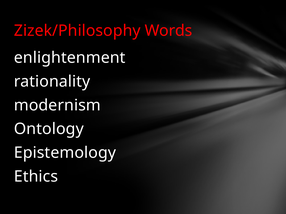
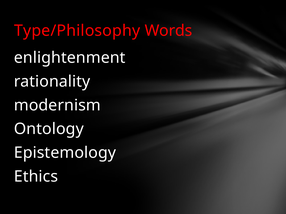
Zizek/Philosophy: Zizek/Philosophy -> Type/Philosophy (77, 31)
